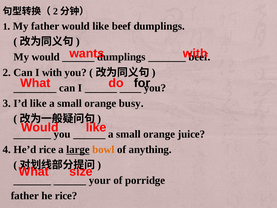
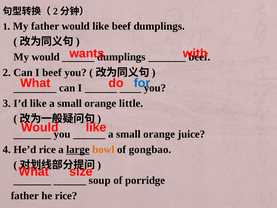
I with: with -> beef (52, 72)
for colour: black -> blue (142, 83)
busy: busy -> little (131, 103)
anything: anything -> gongbao (150, 149)
your: your -> soup (100, 180)
